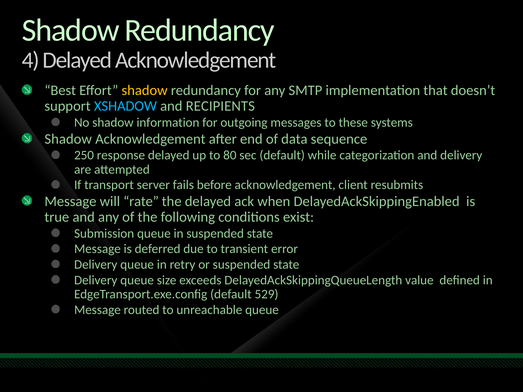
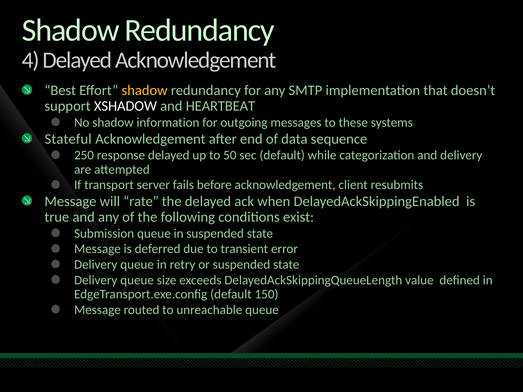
XSHADOW colour: light blue -> white (125, 106)
RECIPIENTS: RECIPIENTS -> HEARTBEAT (220, 106)
Shadow: Shadow -> Stateful (68, 139)
80: 80 -> 50 (230, 155)
529: 529 -> 150 (267, 294)
